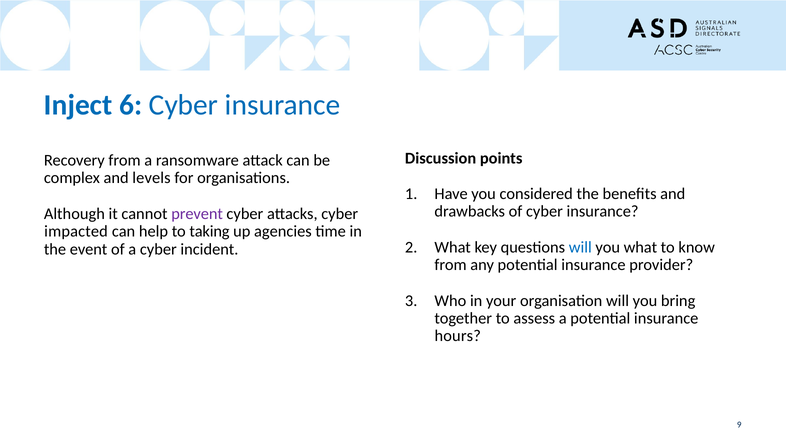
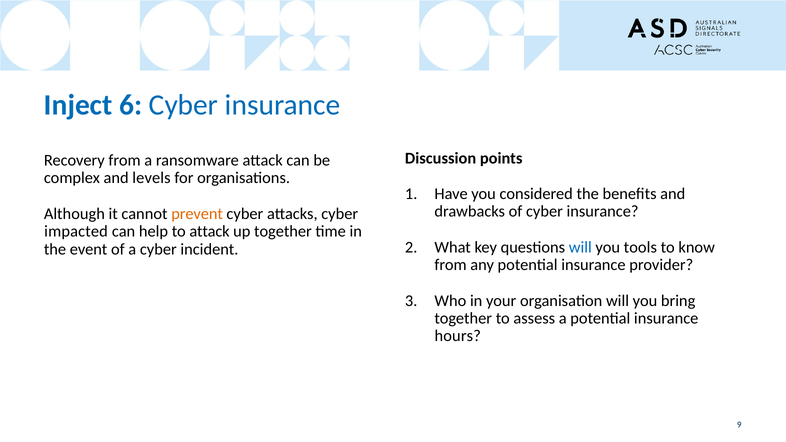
prevent colour: purple -> orange (197, 214)
to taking: taking -> attack (210, 231)
up agencies: agencies -> together (283, 231)
you what: what -> tools (640, 247)
